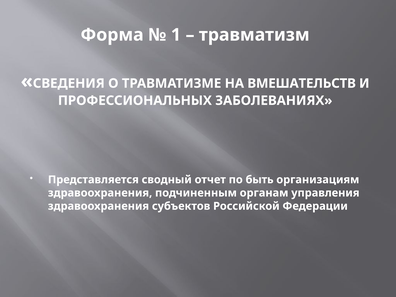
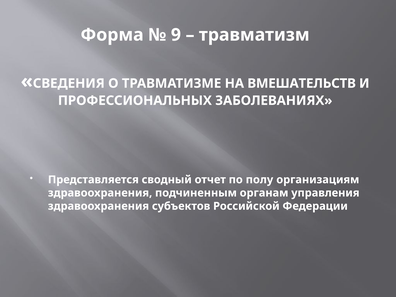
1: 1 -> 9 (176, 35)
быть: быть -> полу (259, 180)
